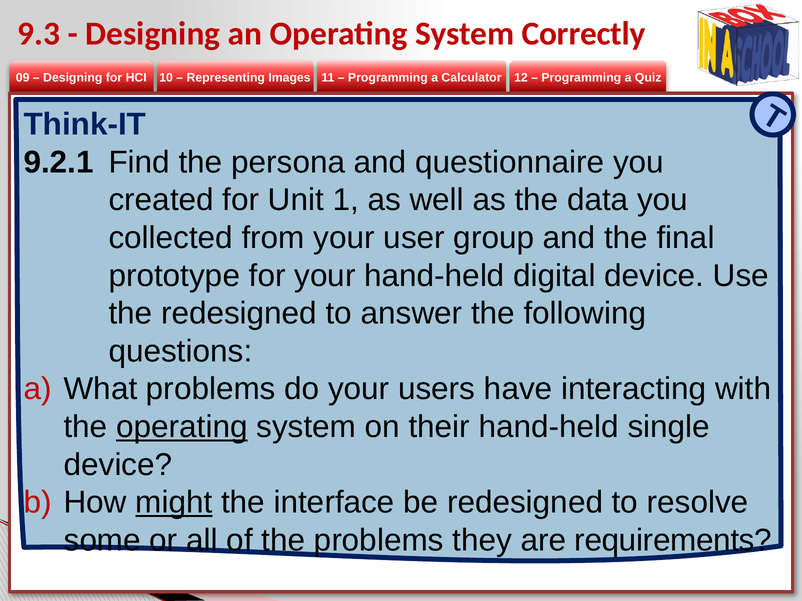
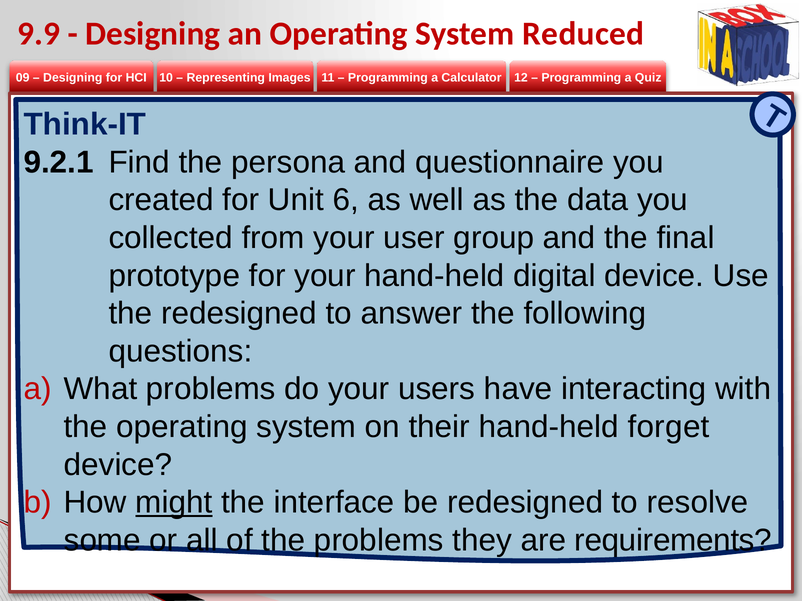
9.3: 9.3 -> 9.9 (39, 34)
Correctly: Correctly -> Reduced (583, 34)
1: 1 -> 6 (346, 200)
operating underline: present -> none (182, 427)
single: single -> forget (669, 427)
